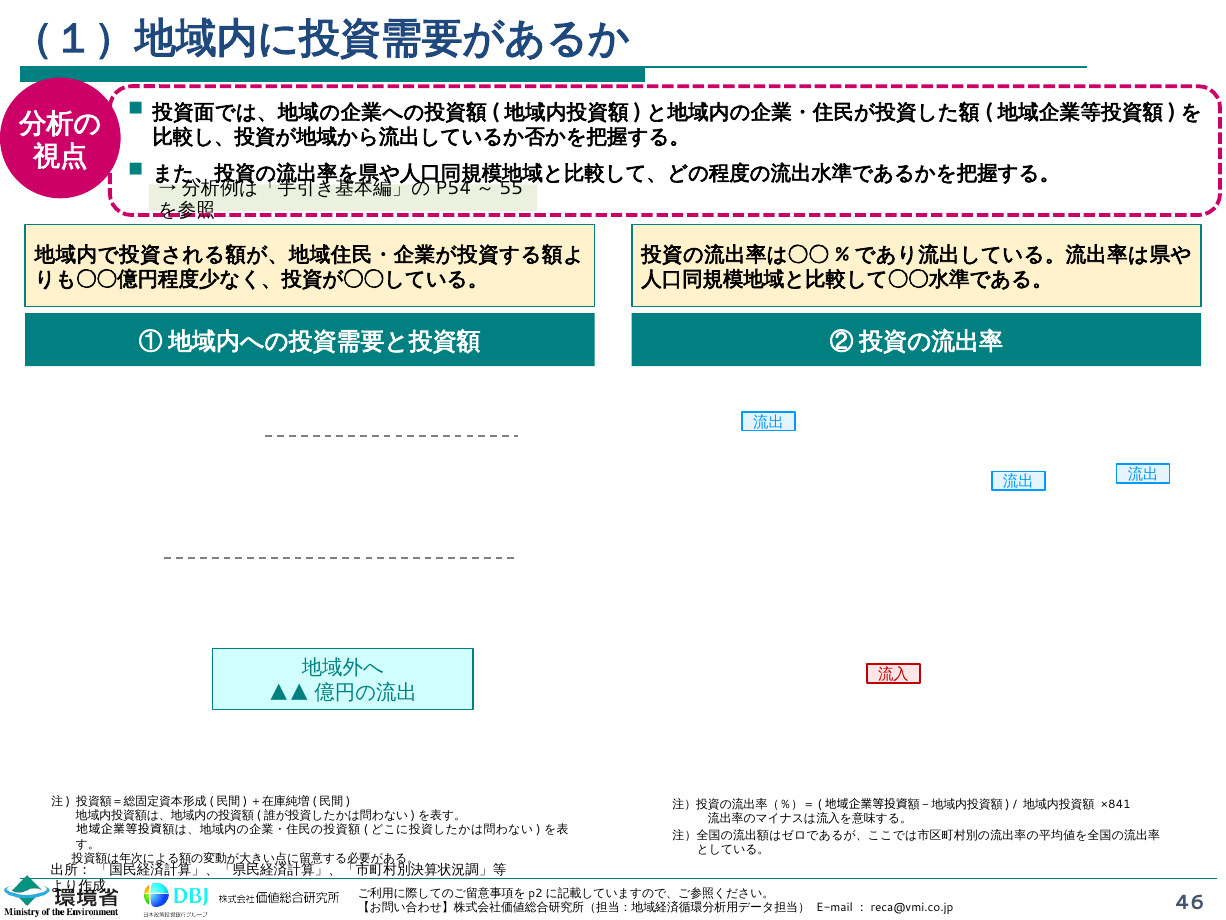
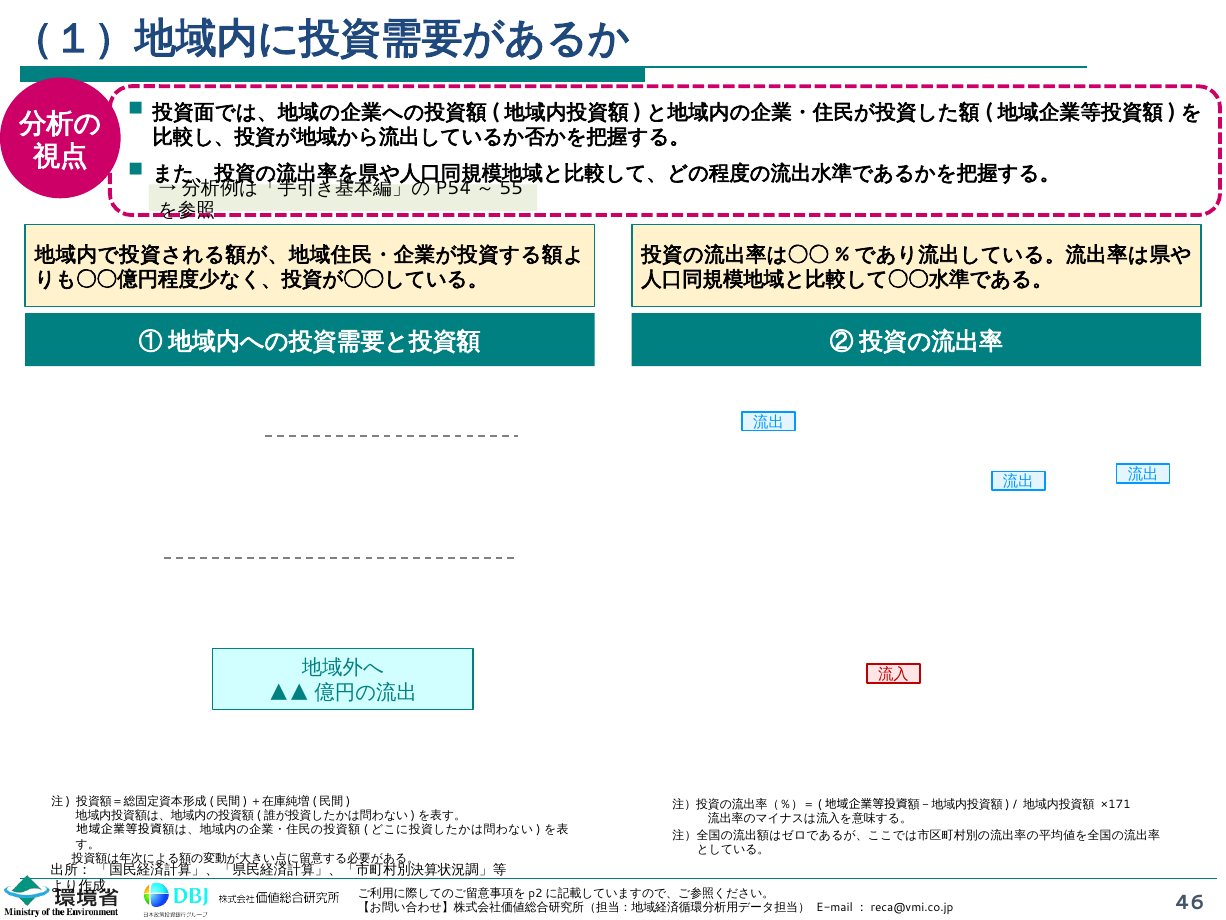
×841: ×841 -> ×171 (1116, 804)
